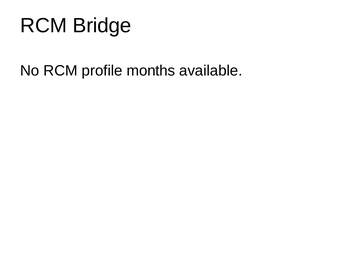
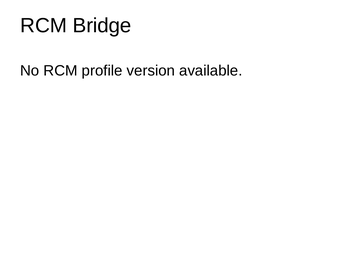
months: months -> version (151, 71)
